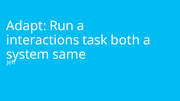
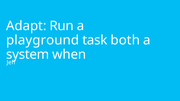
interactions: interactions -> playground (43, 40)
same: same -> when (69, 54)
